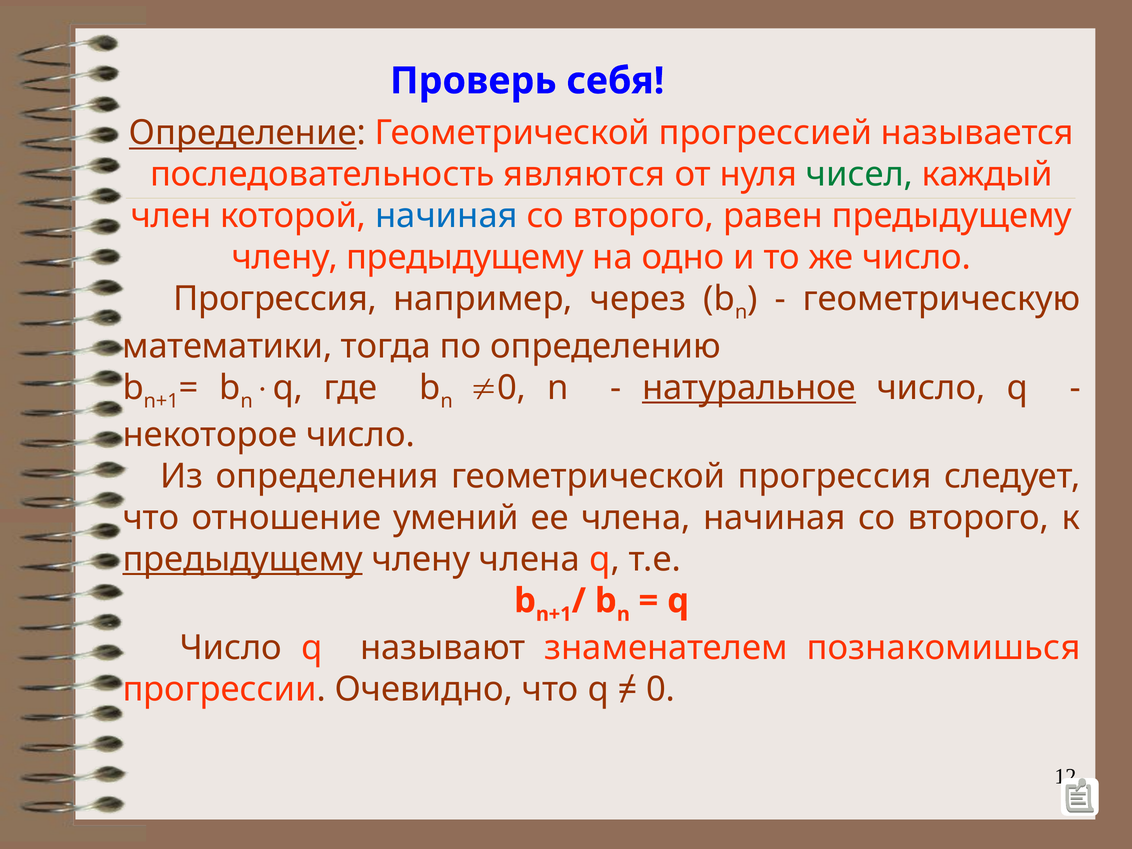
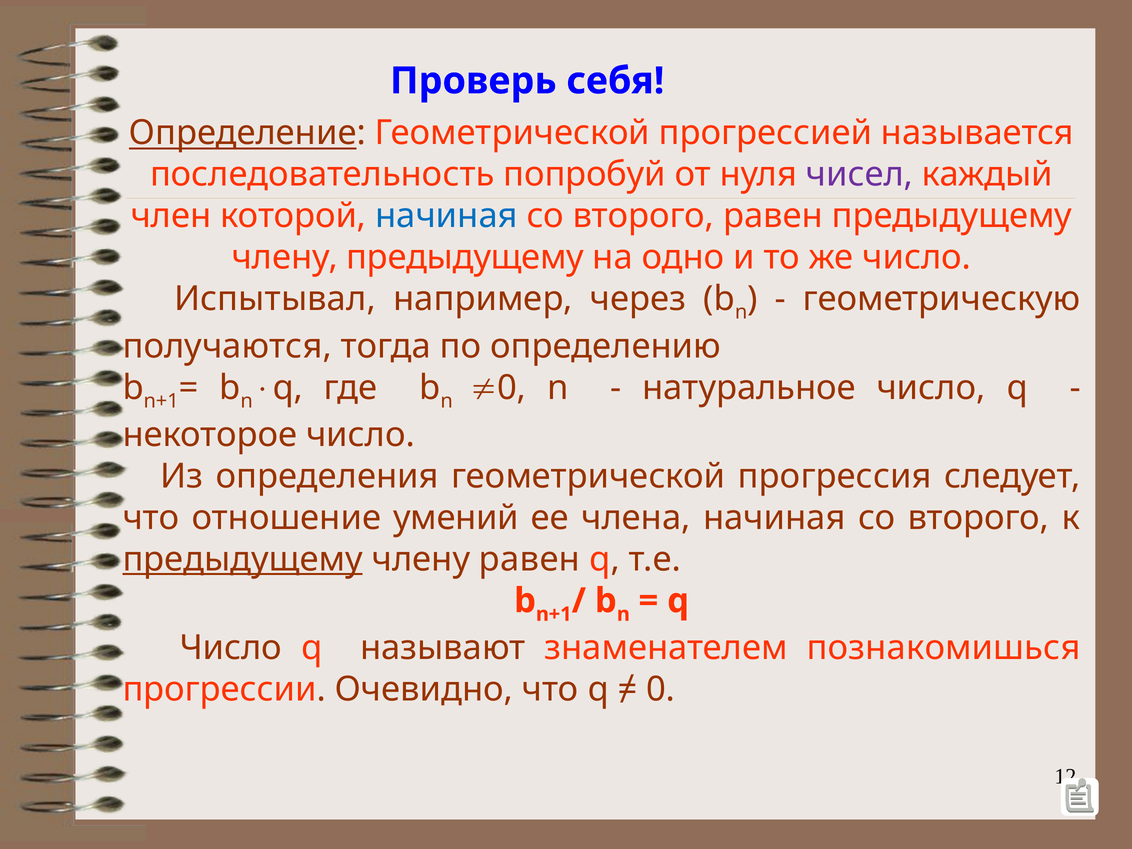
являются: являются -> попробуй (585, 174)
чисел colour: green -> purple (859, 174)
Прогрессия: Прогрессия -> Испытывал (275, 299)
математики: математики -> получаются (227, 346)
натуральное underline: present -> none (749, 388)
члену члена: члена -> равен (530, 559)
